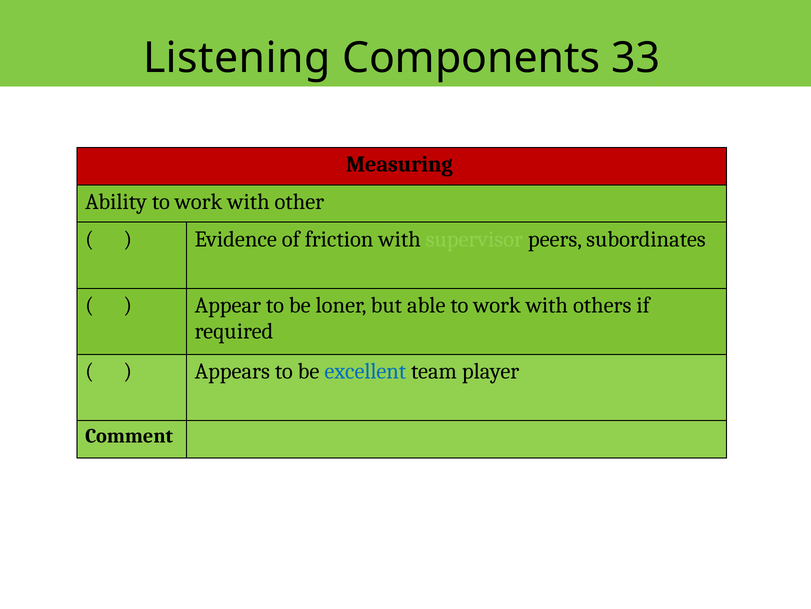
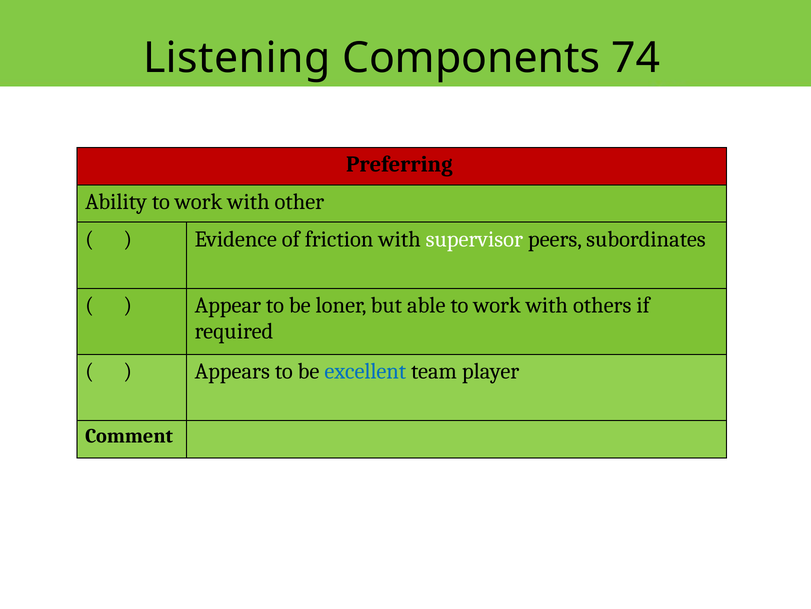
33: 33 -> 74 (636, 58)
Measuring: Measuring -> Preferring (399, 164)
supervisor colour: light green -> white (474, 239)
